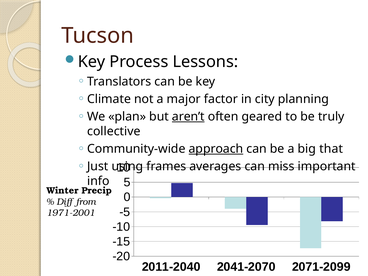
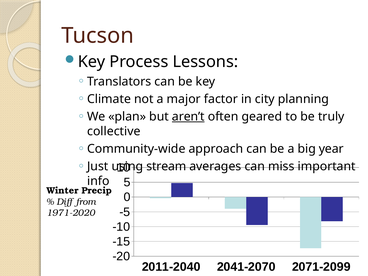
approach underline: present -> none (216, 149)
that: that -> year (331, 149)
frames: frames -> stream (166, 166)
1971-2001: 1971-2001 -> 1971-2020 (71, 213)
